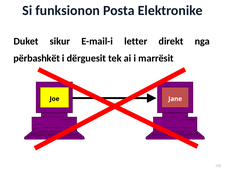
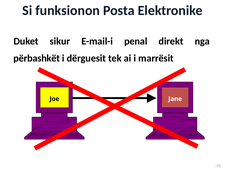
letter: letter -> penal (136, 41)
